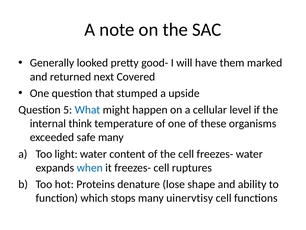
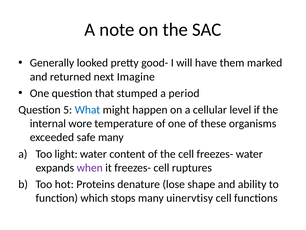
Covered: Covered -> Imagine (136, 77)
upside: upside -> period (184, 93)
think: think -> wore (80, 123)
when colour: blue -> purple (90, 167)
